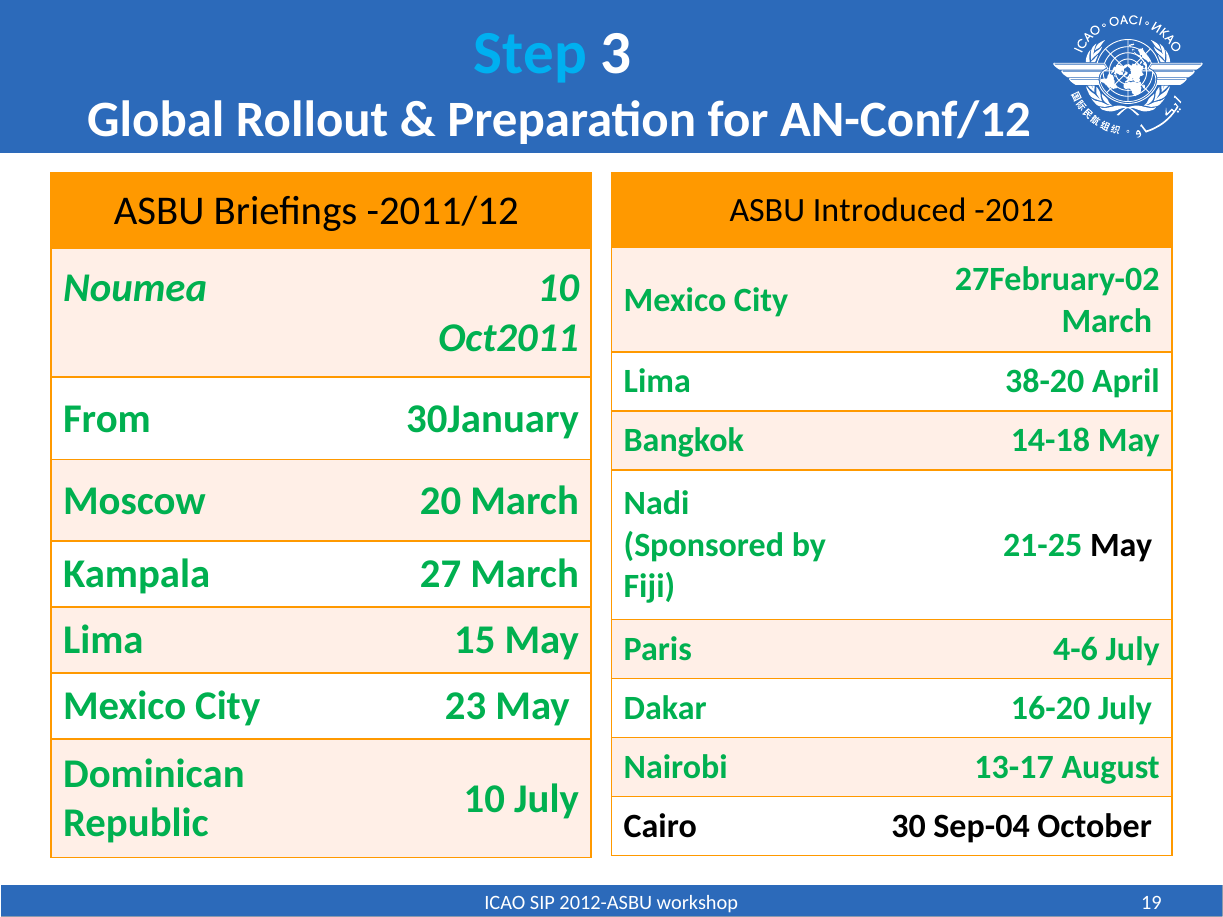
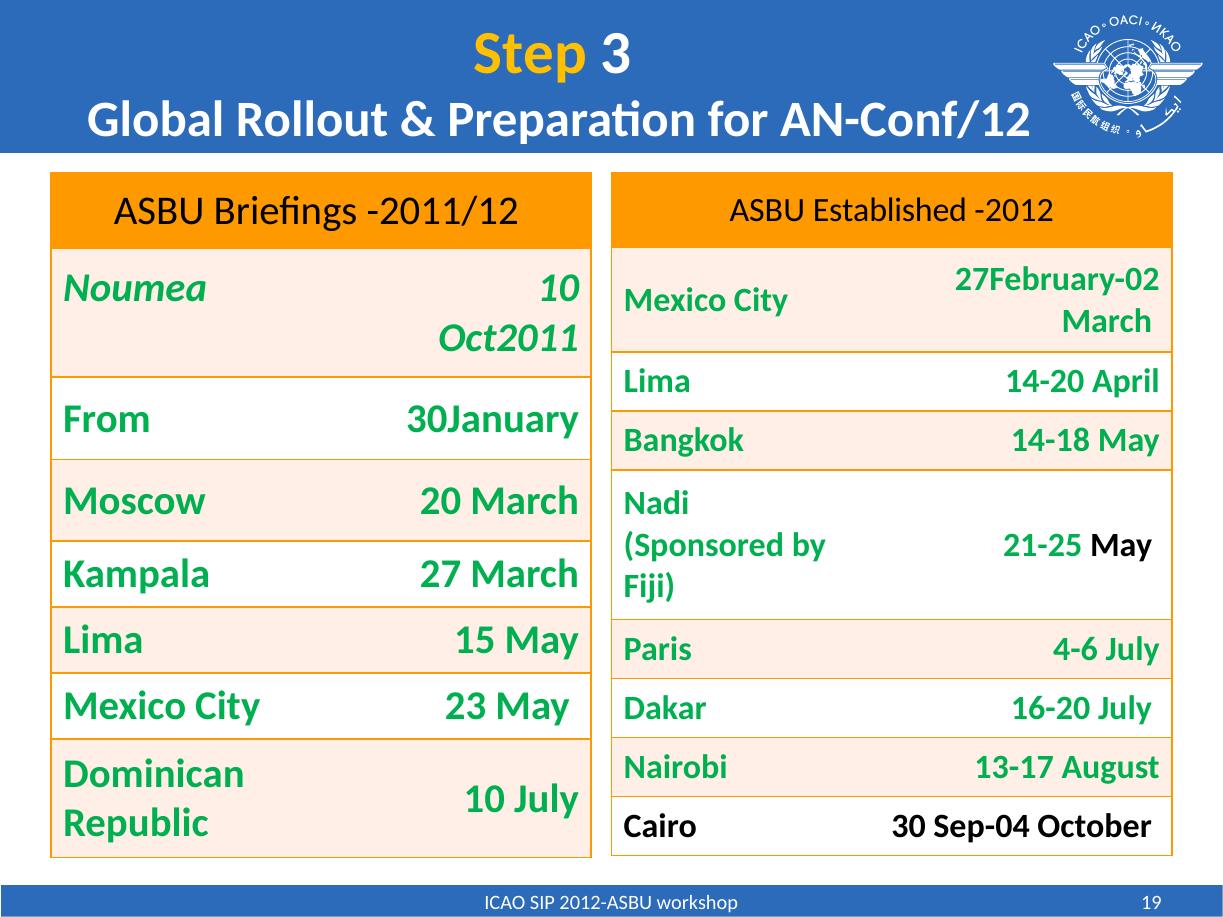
Step colour: light blue -> yellow (530, 53)
Introduced: Introduced -> Established (890, 211)
38-20: 38-20 -> 14-20 (1045, 382)
